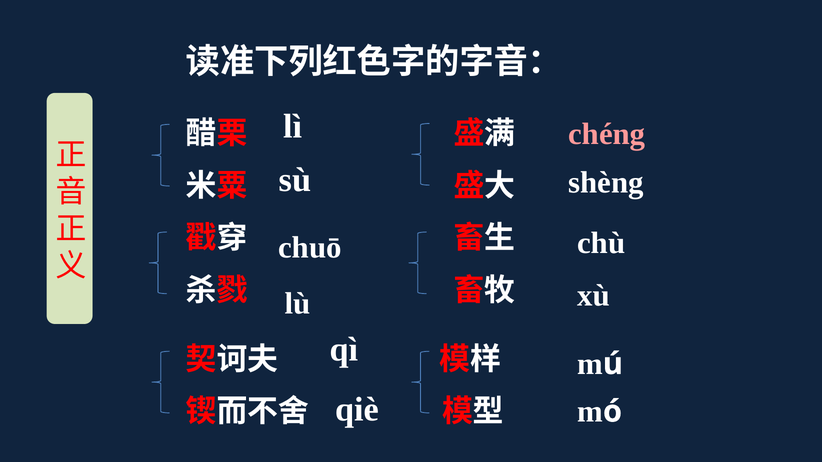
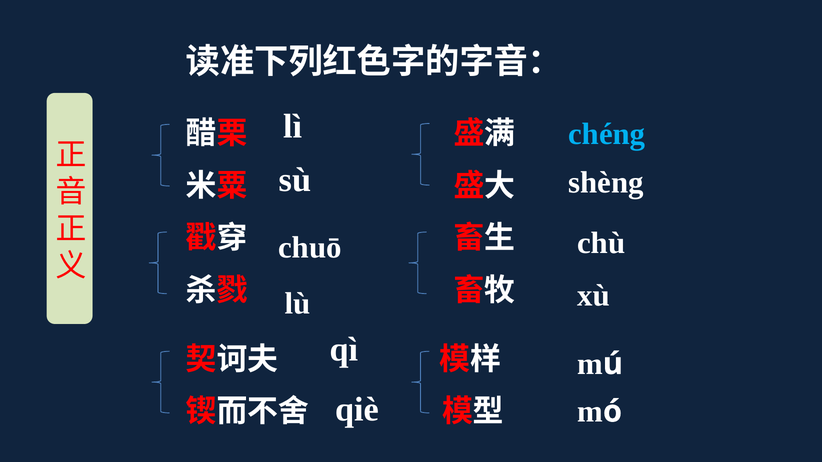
chéng colour: pink -> light blue (607, 134)
